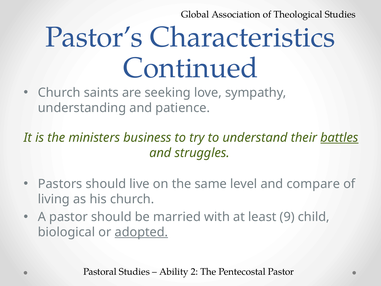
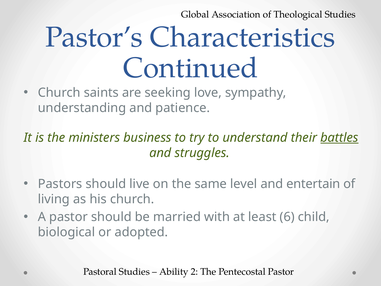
compare: compare -> entertain (313, 184)
9: 9 -> 6 (287, 217)
adopted underline: present -> none (141, 232)
